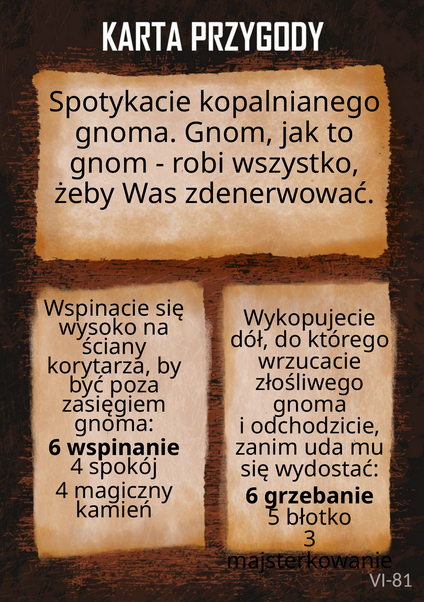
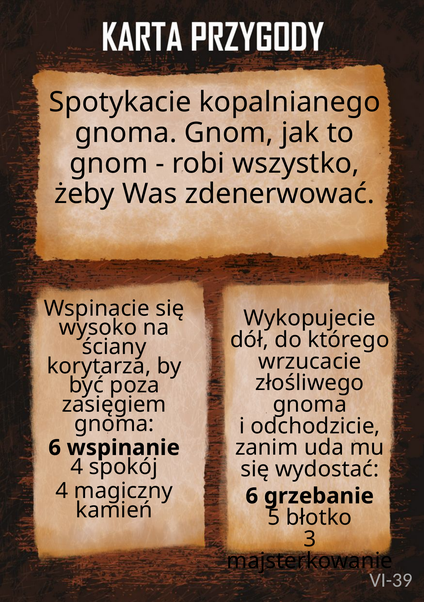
VI-81: VI-81 -> VI-39 (391, 580)
